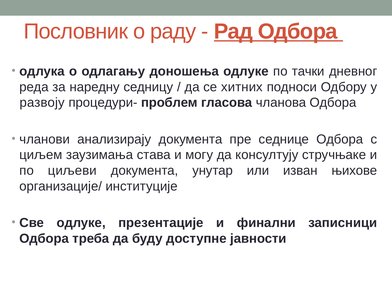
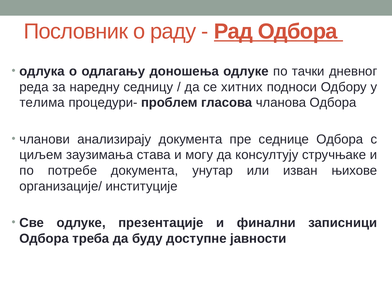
развоју: развоју -> телима (42, 103)
циљеви: циљеви -> потребе (72, 171)
